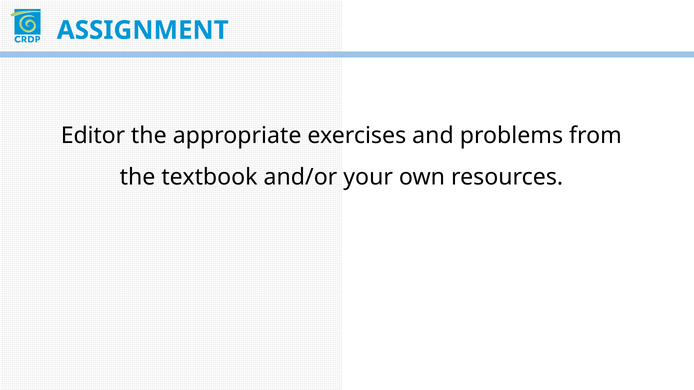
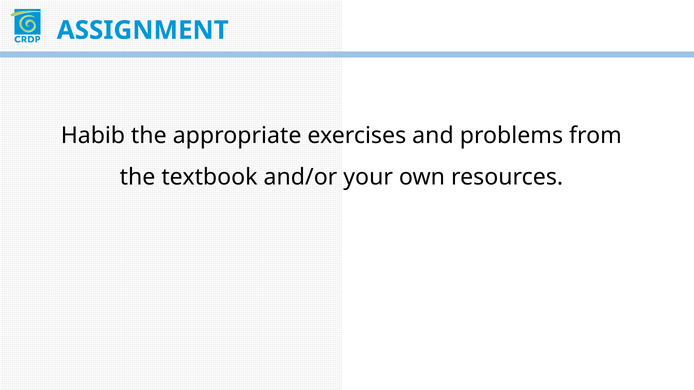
Editor: Editor -> Habib (93, 136)
